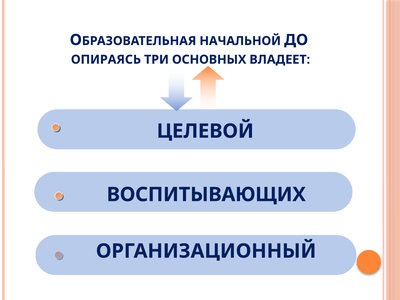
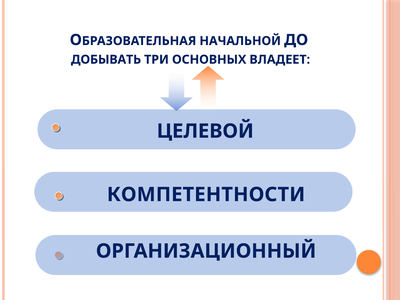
ОПИРАЯСЬ: ОПИРАЯСЬ -> ДОБЫВАТЬ (106, 60)
ВОСПИТЫВАЮЩИХ: ВОСПИТЫВАЮЩИХ -> КОМПЕТЕНТНОСТИ (206, 195)
